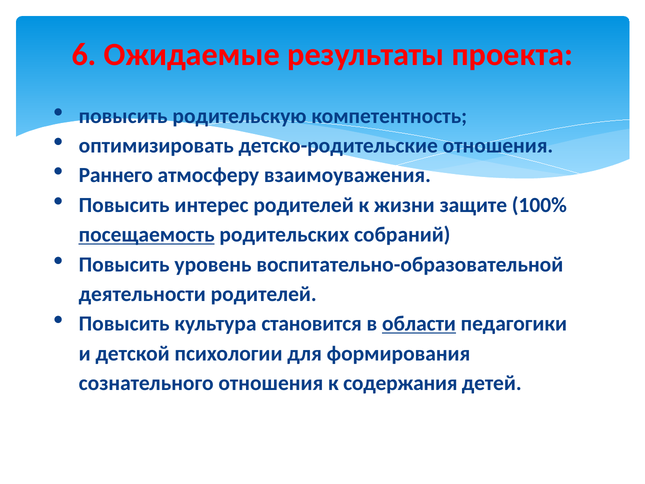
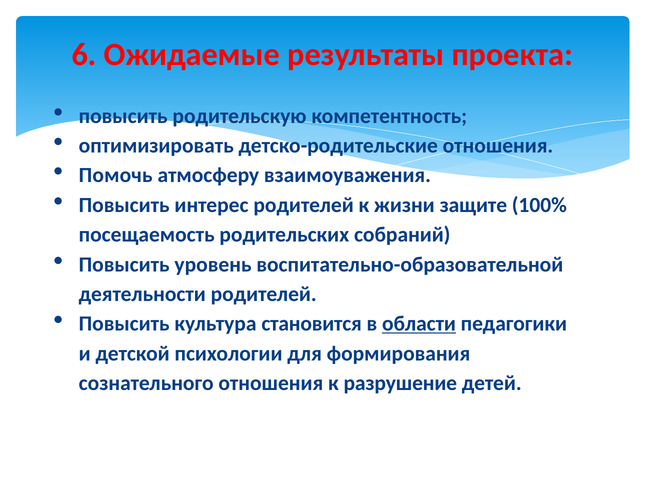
Раннего: Раннего -> Помочь (116, 175)
посещаемость underline: present -> none (147, 235)
содержания: содержания -> разрушение (400, 383)
